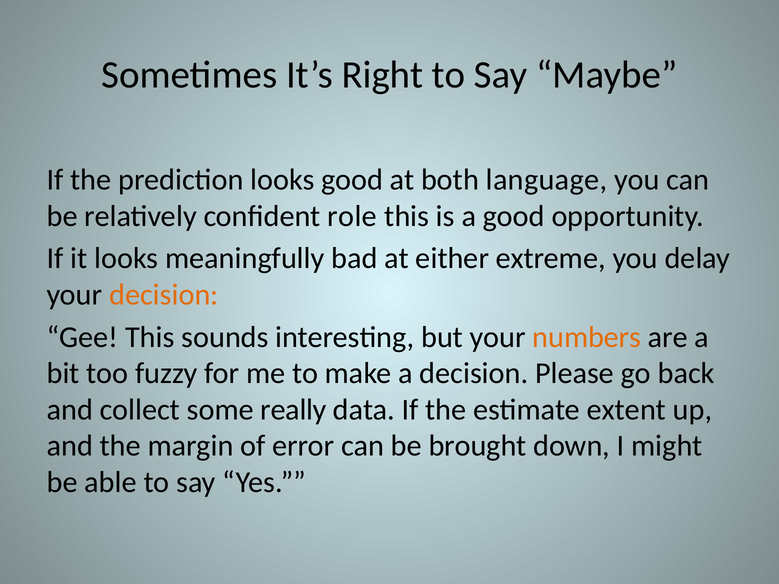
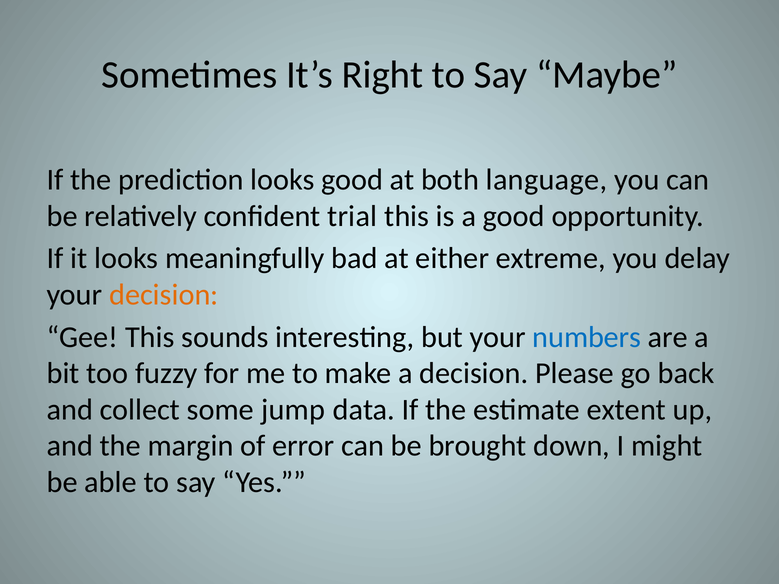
role: role -> trial (352, 216)
numbers colour: orange -> blue (587, 337)
really: really -> jump (293, 410)
